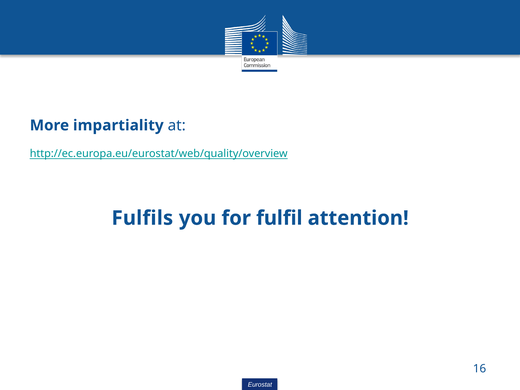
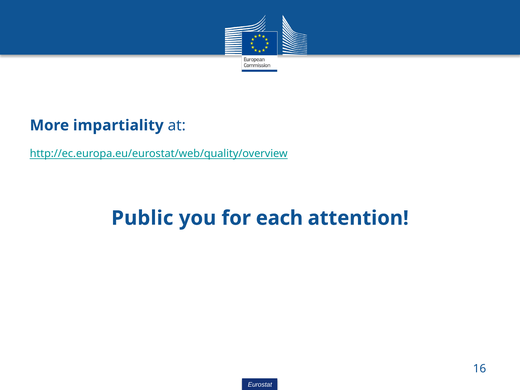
Fulfils: Fulfils -> Public (142, 218)
fulfil: fulfil -> each (279, 218)
